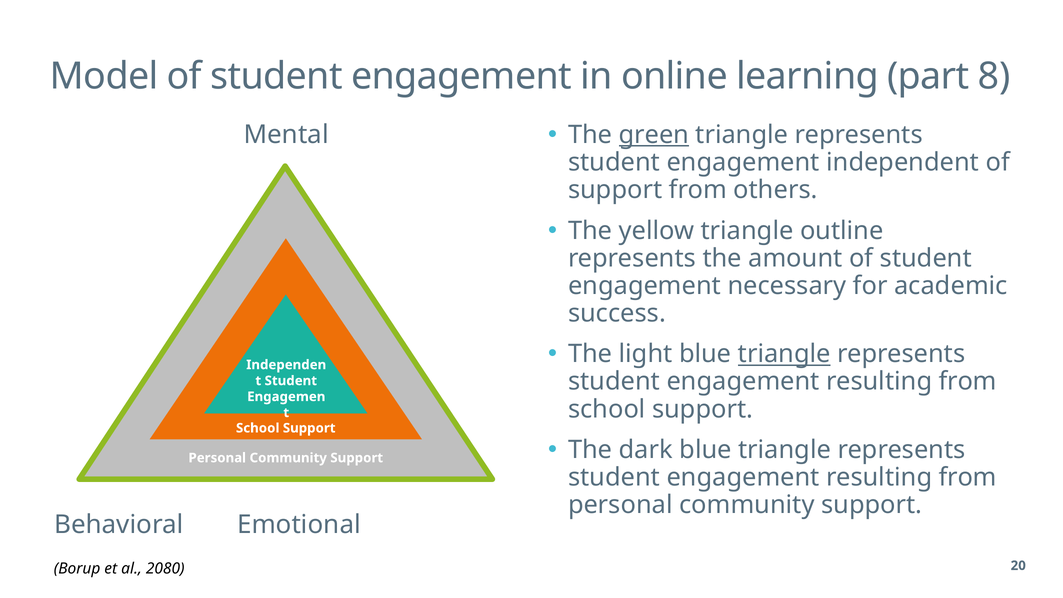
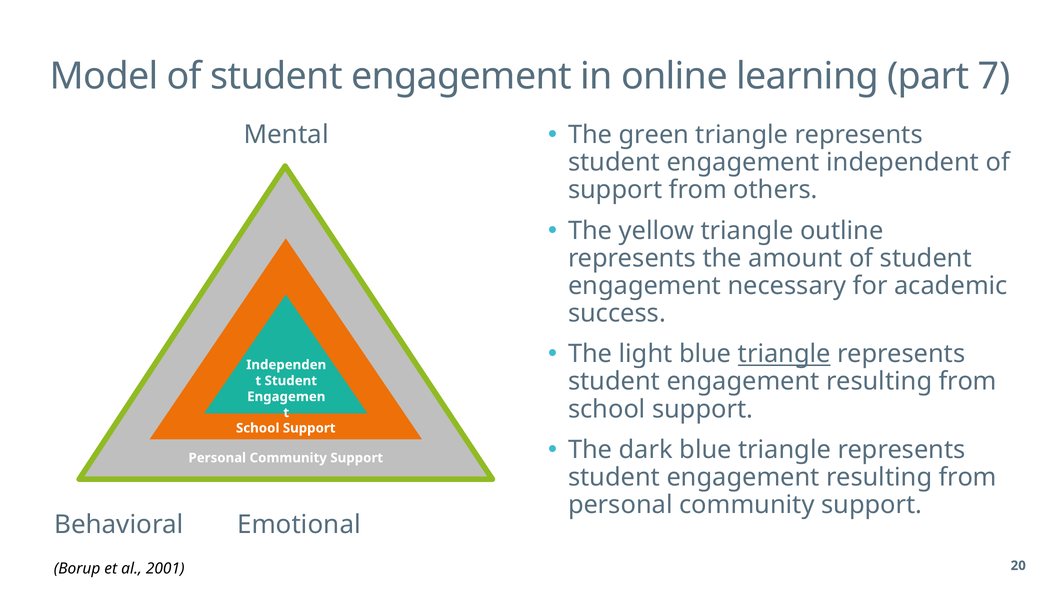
8: 8 -> 7 (994, 76)
green underline: present -> none (654, 135)
2080: 2080 -> 2001 (165, 569)
